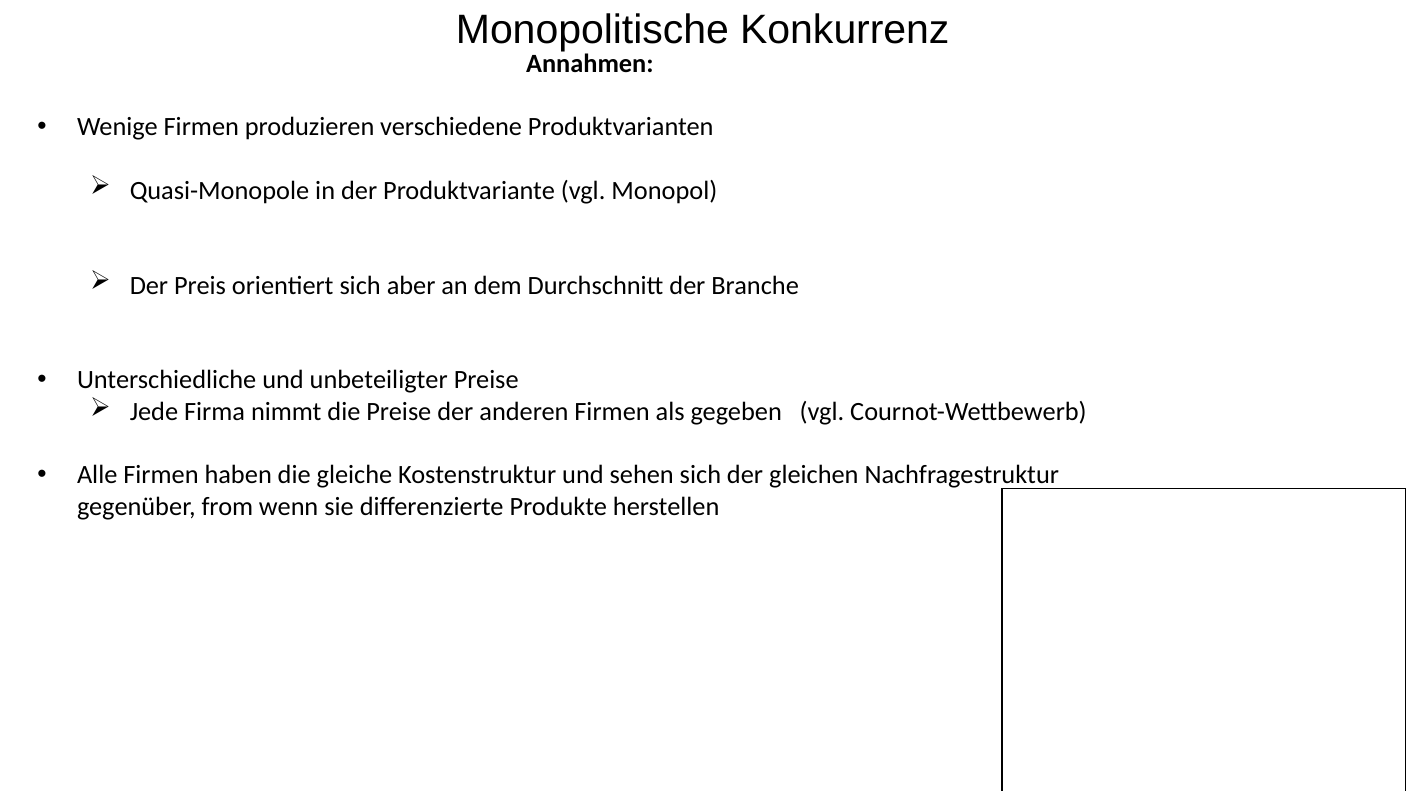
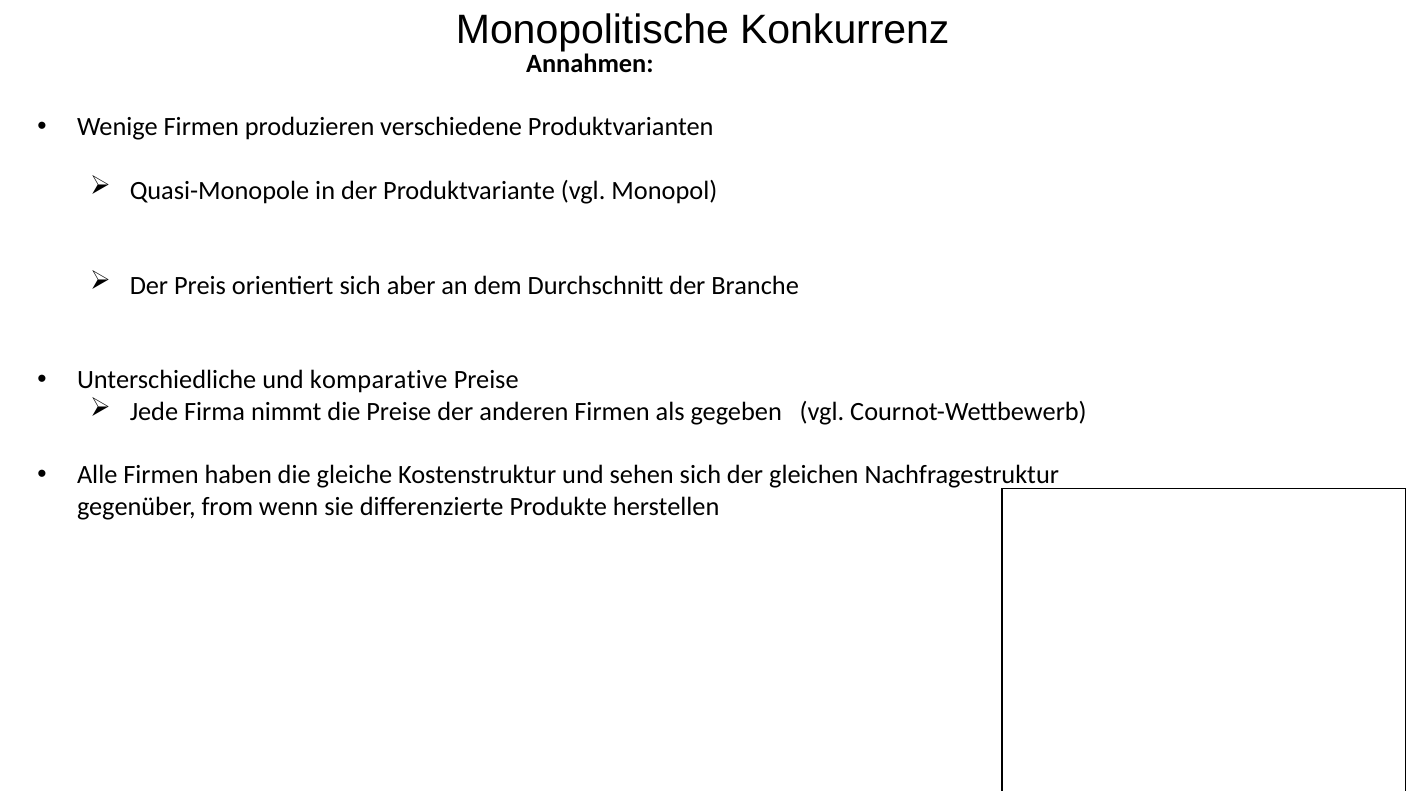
unbeteiligter: unbeteiligter -> komparative (379, 380)
